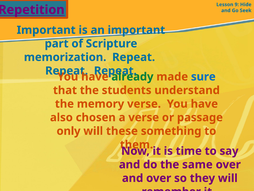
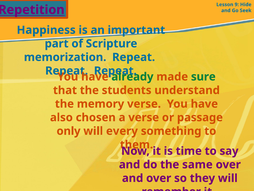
Important: Important -> Happiness (46, 30)
sure colour: blue -> green (203, 77)
these: these -> every (122, 131)
